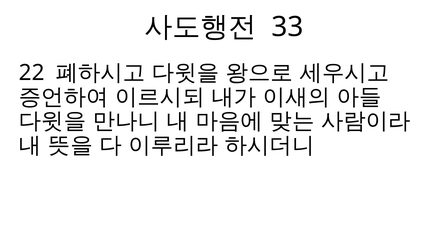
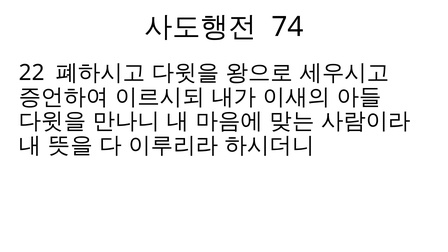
33: 33 -> 74 (288, 27)
